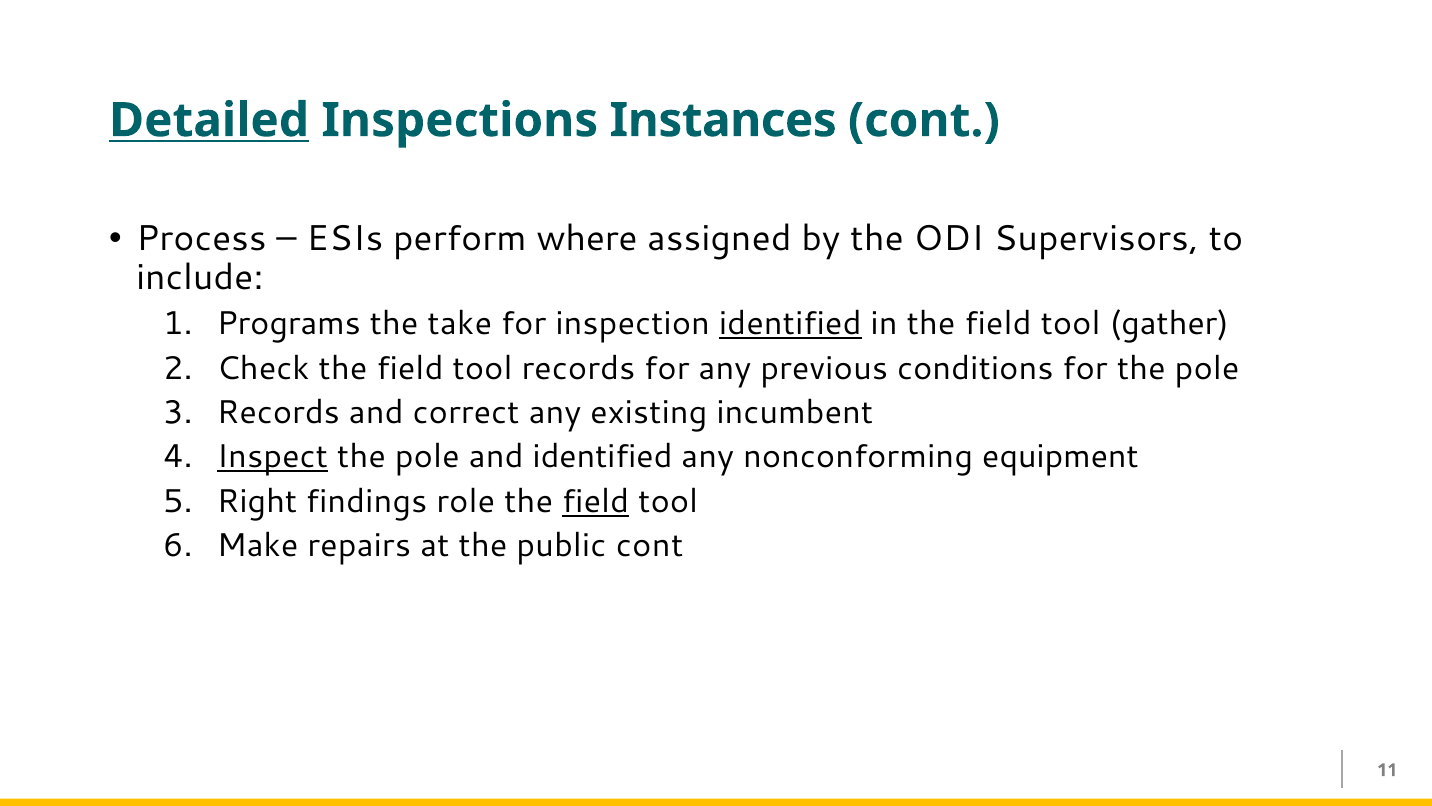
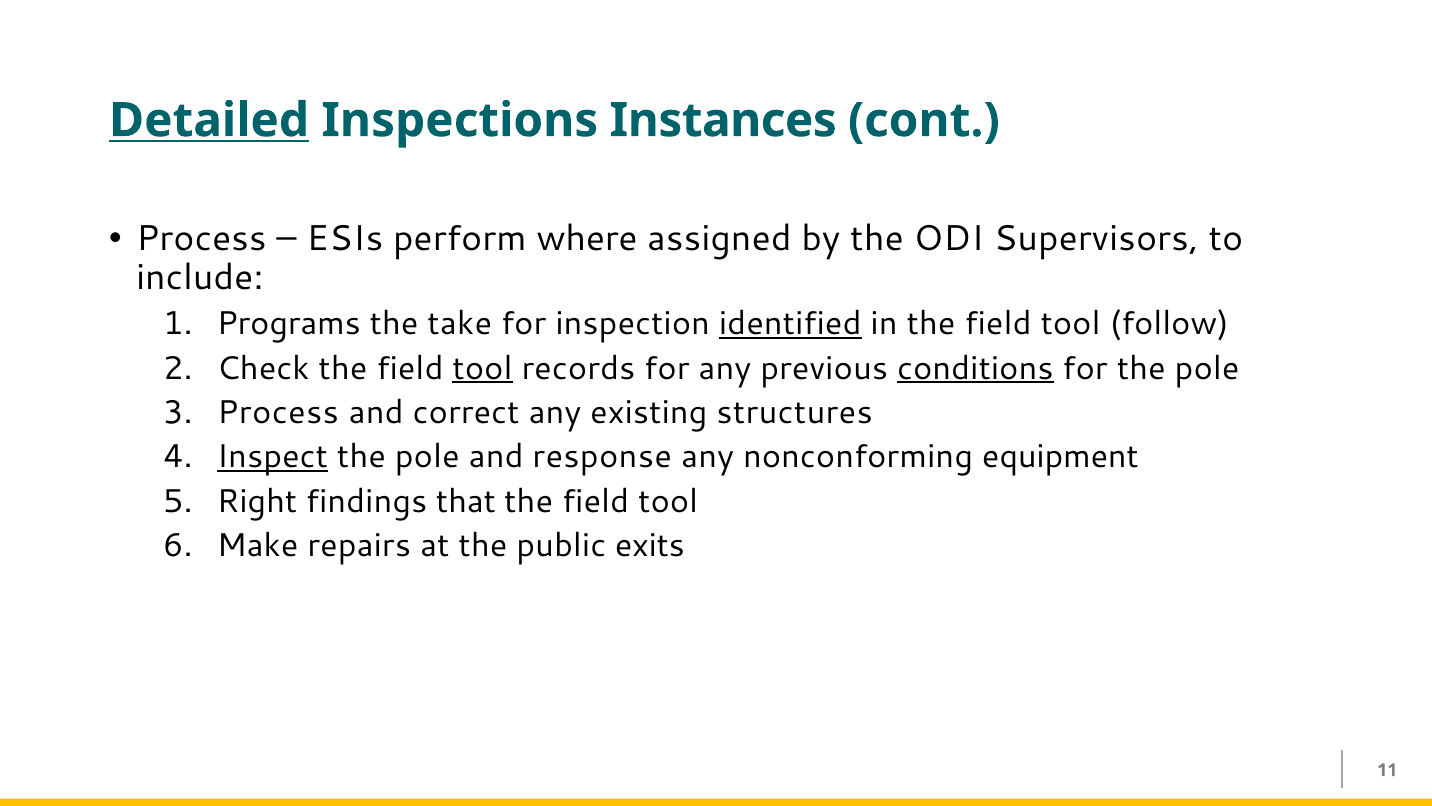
gather: gather -> follow (1169, 324)
tool underline: none -> present (483, 368)
conditions underline: none -> present (975, 368)
Records: Records -> Process (278, 412)
incumbent: incumbent -> structures (795, 412)
and identified: identified -> response (602, 457)
role: role -> that (466, 501)
field underline: present -> none (596, 501)
public cont: cont -> exits (650, 546)
